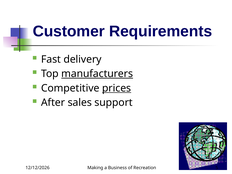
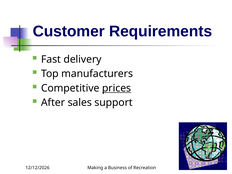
manufacturers underline: present -> none (97, 74)
